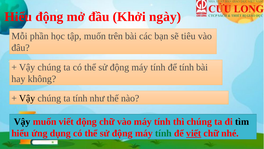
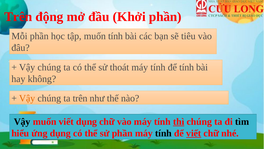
Hiểu: Hiểu -> Trên (18, 17)
Khởi ngày: ngày -> phần (165, 17)
muốn trên: trên -> tính (115, 36)
động: động -> thoát (119, 67)
Vậy colour: black -> orange (27, 98)
ta tính: tính -> trên (80, 98)
viết động: động -> dụng (87, 121)
thì underline: none -> present (179, 121)
động: động -> phần (122, 133)
tính colour: green -> black (163, 133)
